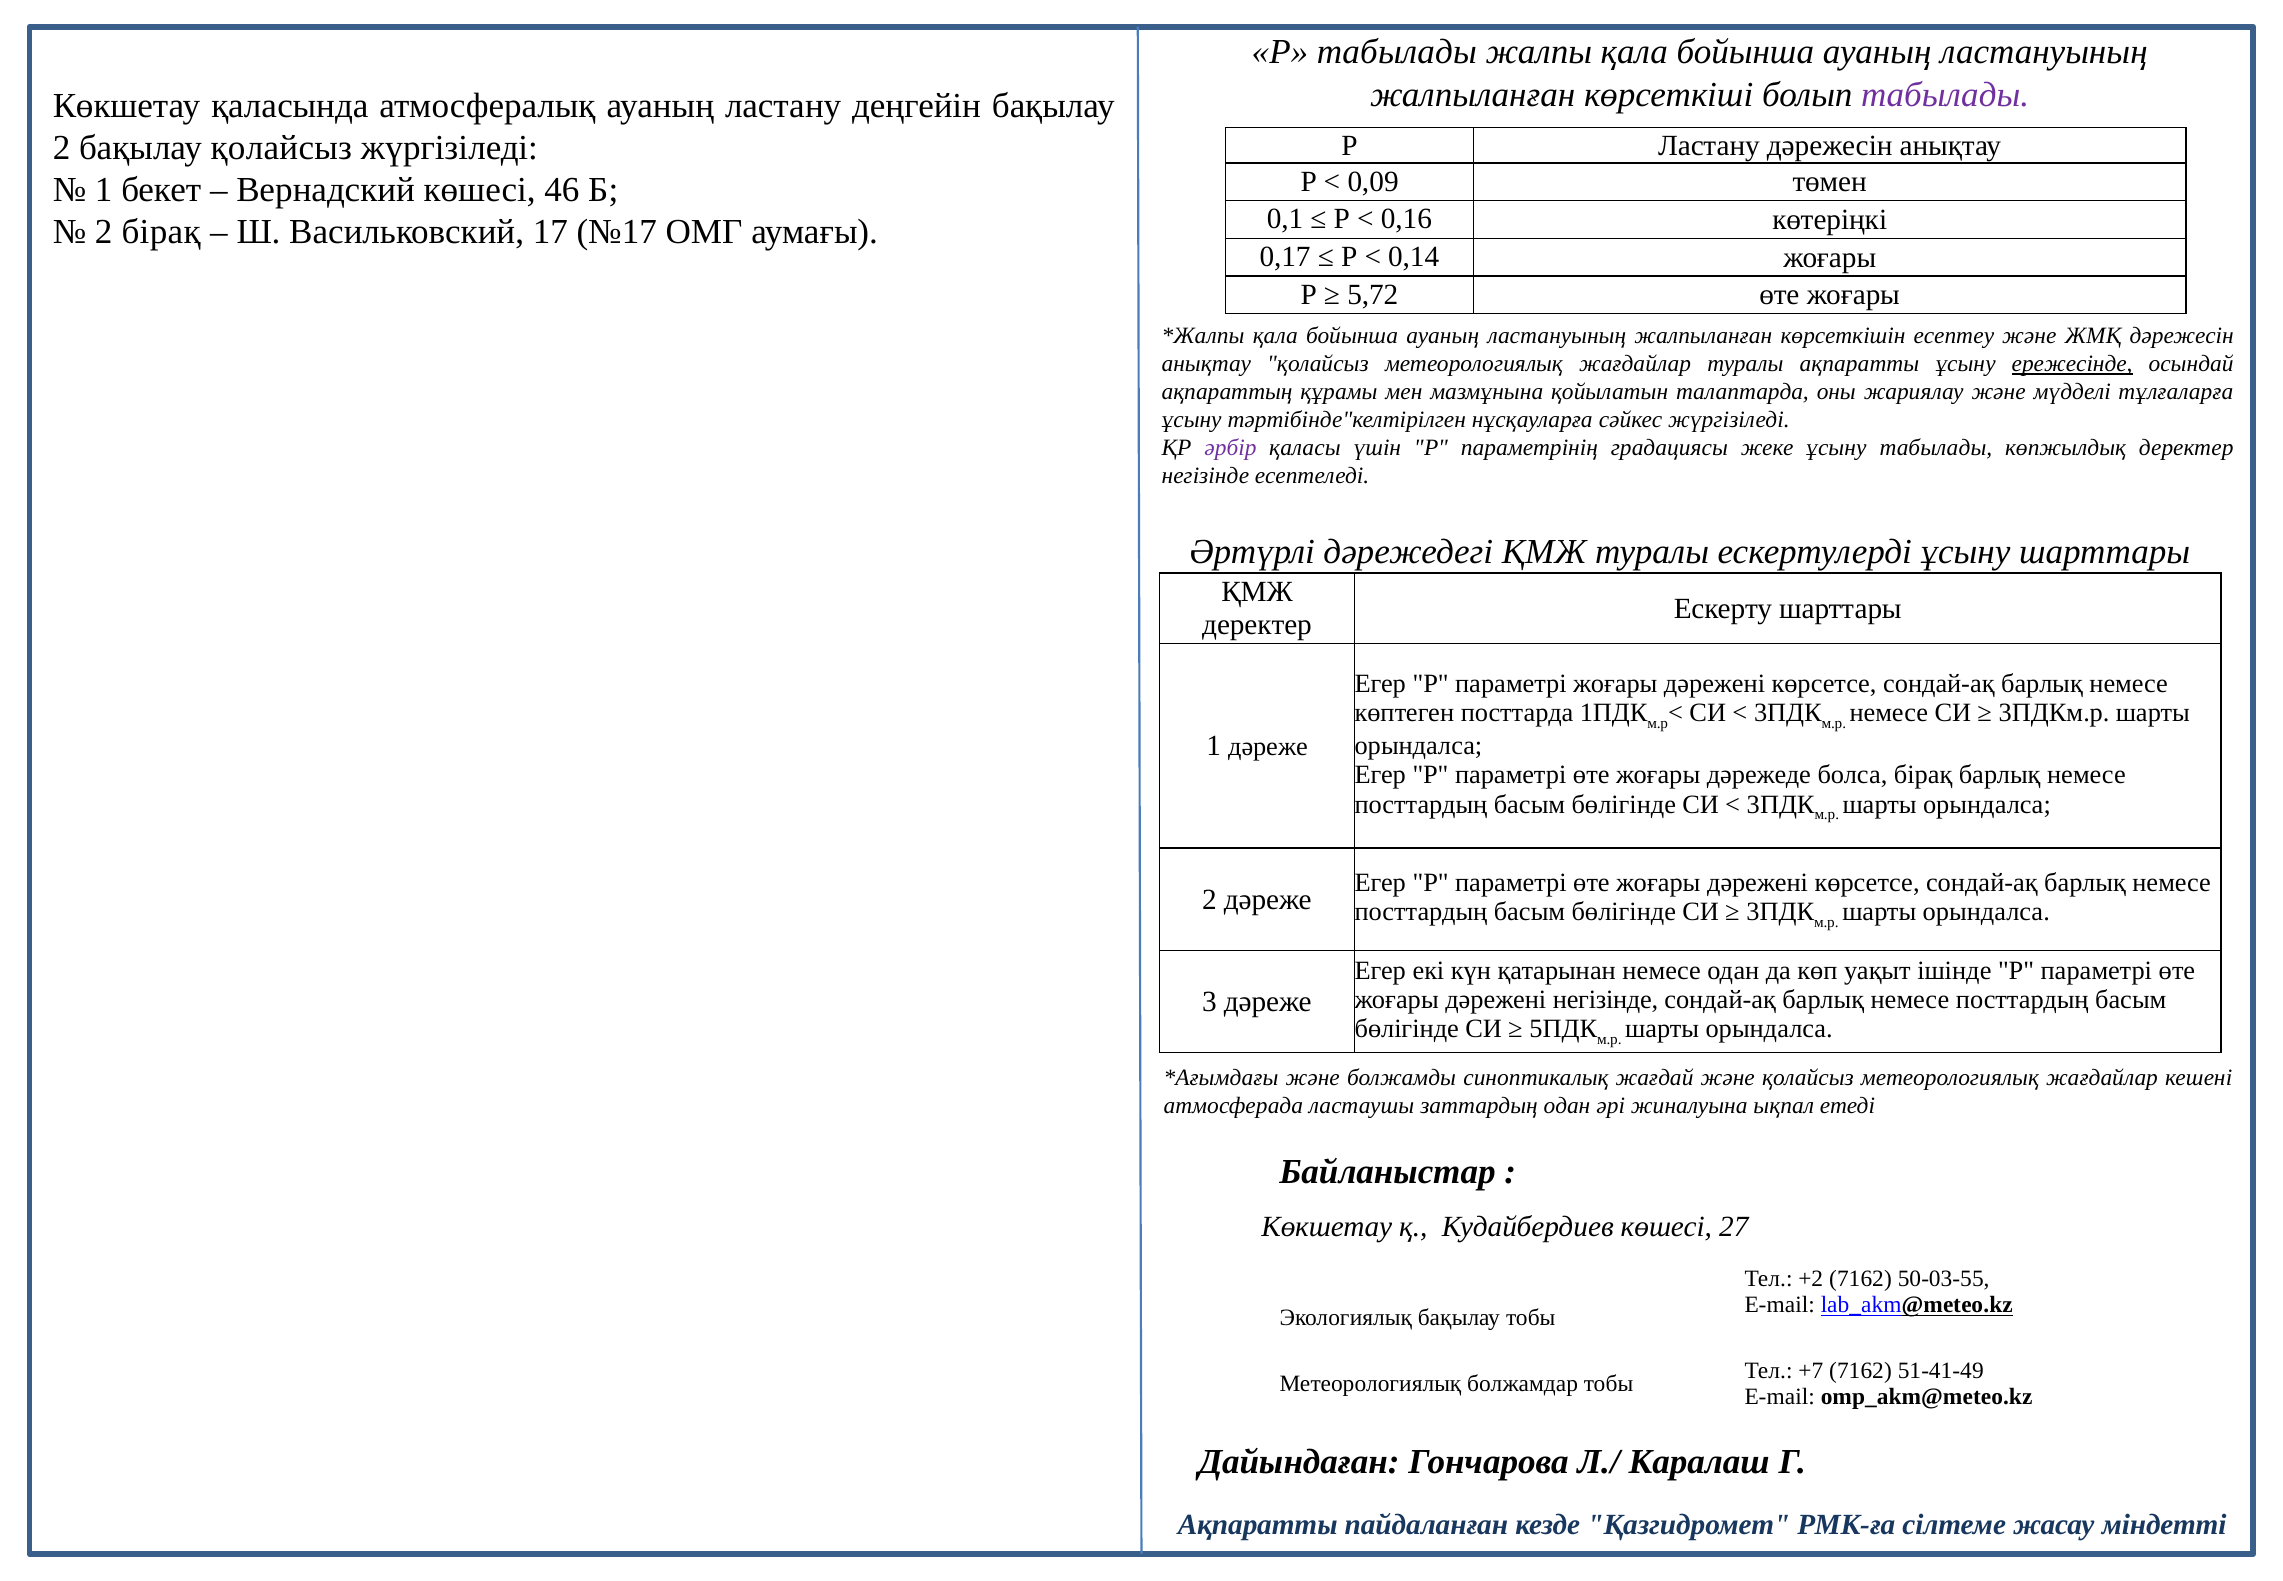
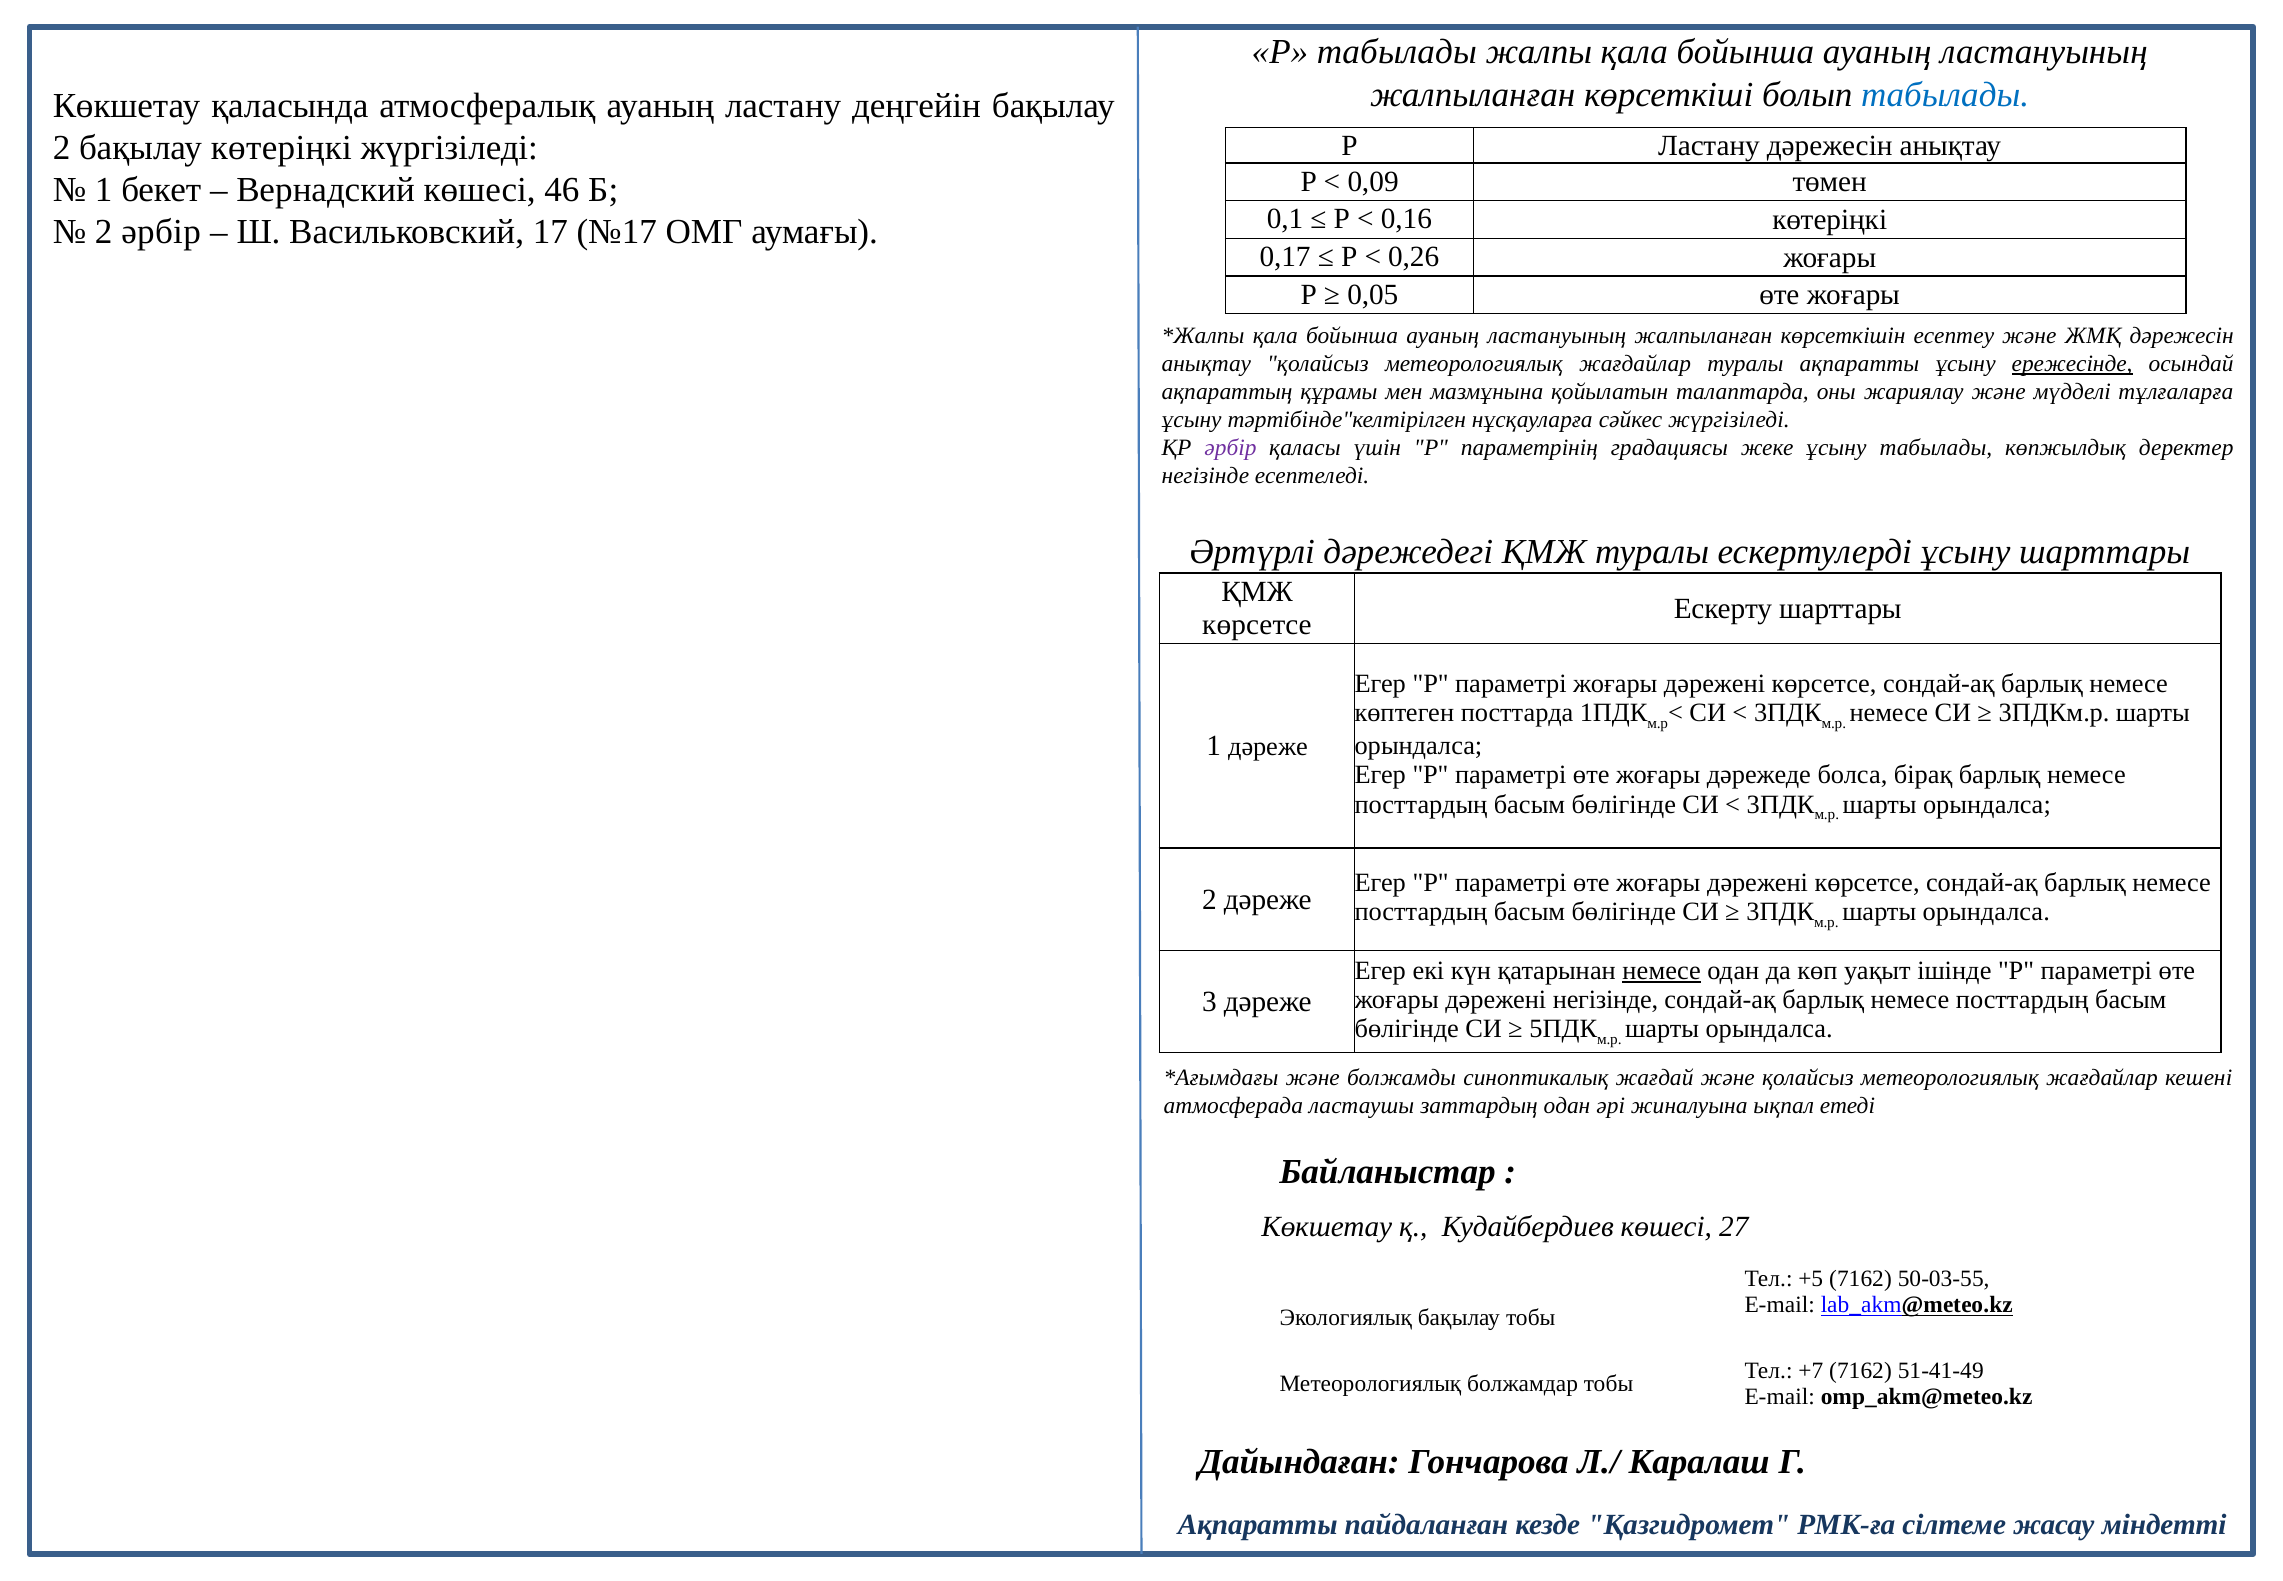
табылады colour: purple -> blue (1945, 94)
бақылау қолайсыз: қолайсыз -> көтеріңкі (281, 148)
2 бірақ: бірақ -> әрбір (161, 232)
0,14: 0,14 -> 0,26 (1414, 257)
5,72: 5,72 -> 0,05 (1373, 295)
деректер: деректер -> көрсетсе (1257, 624)
немесе underline: none -> present (1662, 970)
+2: +2 -> +5 (1811, 1279)
